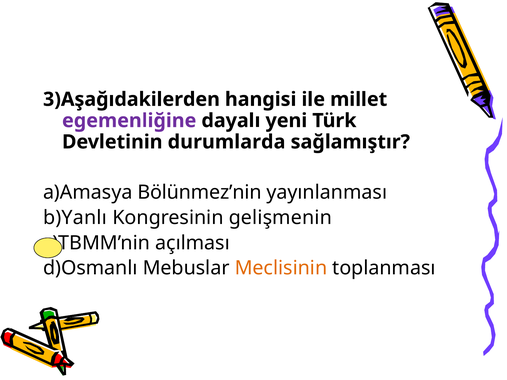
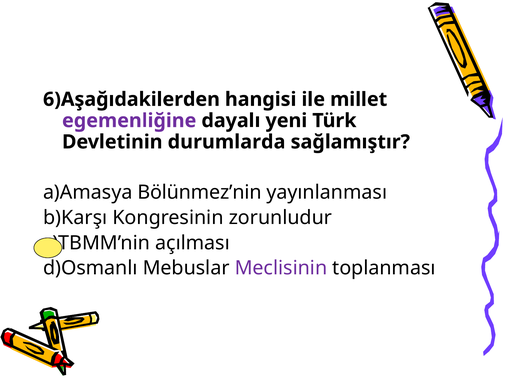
3)Aşağıdakilerden: 3)Aşağıdakilerden -> 6)Aşağıdakilerden (131, 99)
b)Yanlı: b)Yanlı -> b)Karşı (75, 218)
gelişmenin: gelişmenin -> zorunludur (280, 218)
Meclisinin colour: orange -> purple (281, 268)
